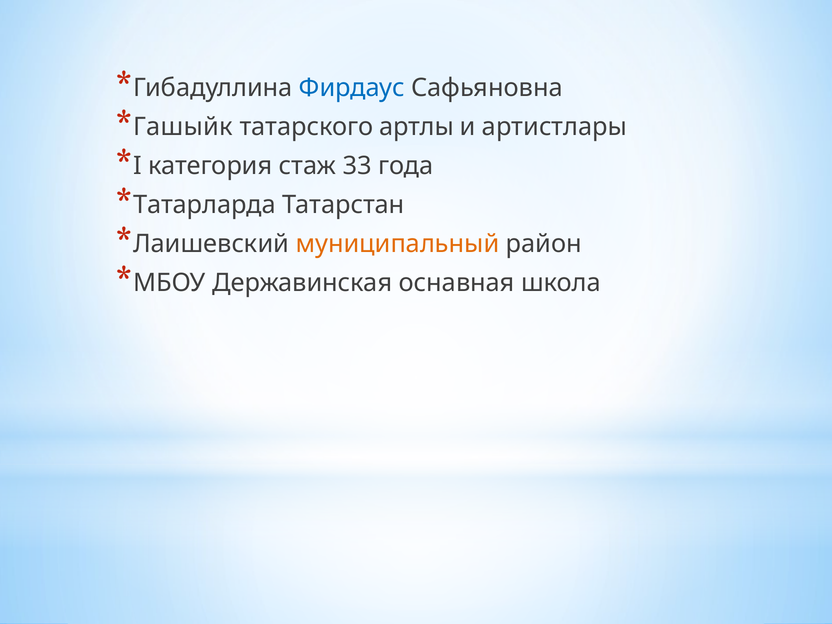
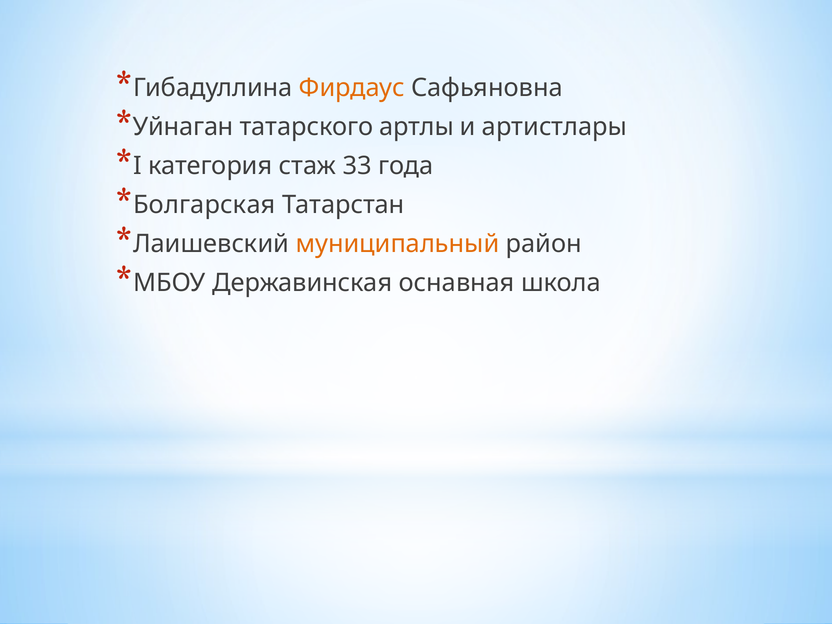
Фирдаус colour: blue -> orange (352, 88)
Гашыйк: Гашыйк -> Уйнаган (183, 127)
Татарларда: Татарларда -> Болгарская (204, 205)
